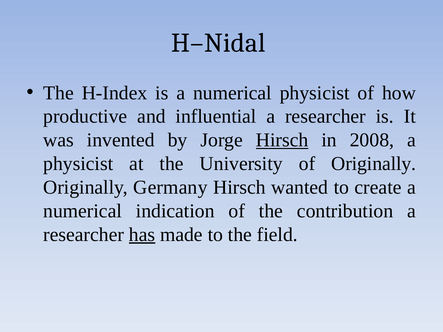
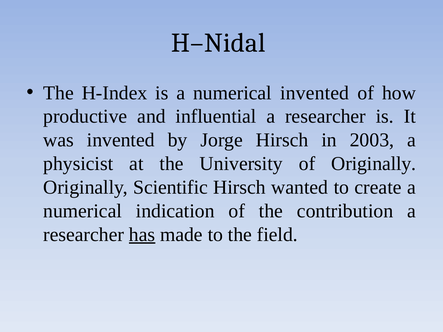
numerical physicist: physicist -> invented (315, 93)
Hirsch underline: present -> none (282, 140)
2008: 2008 -> 2003 (372, 140)
Germany: Germany -> Scientific (171, 187)
